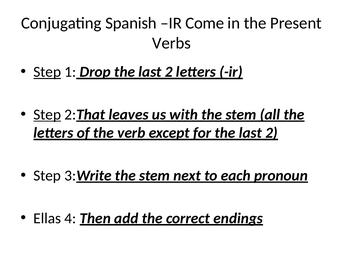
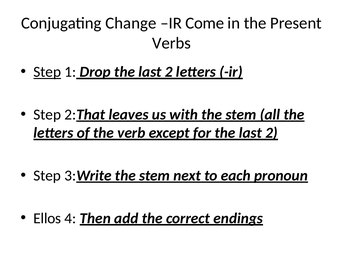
Spanish: Spanish -> Change (131, 23)
Step underline: present -> none (47, 115)
Ellas: Ellas -> Ellos (47, 218)
